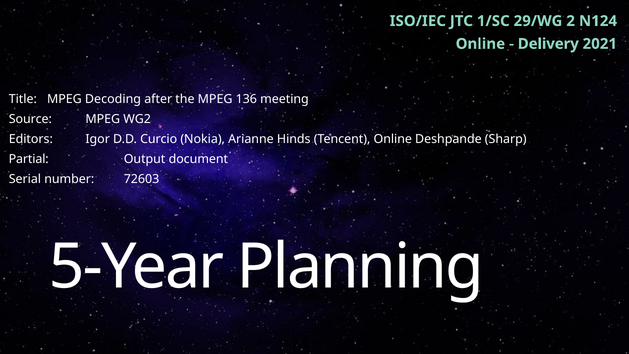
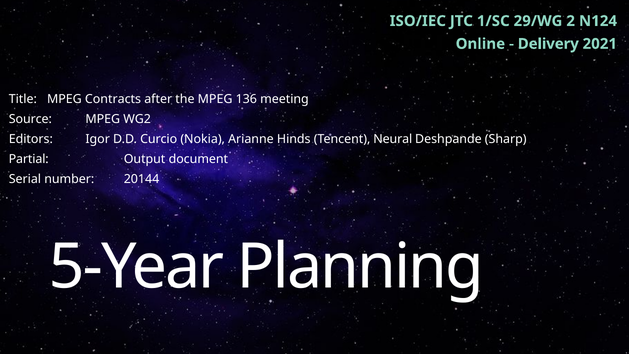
Decoding: Decoding -> Contracts (113, 99)
Tencent Online: Online -> Neural (393, 139)
72603: 72603 -> 20144 (142, 179)
